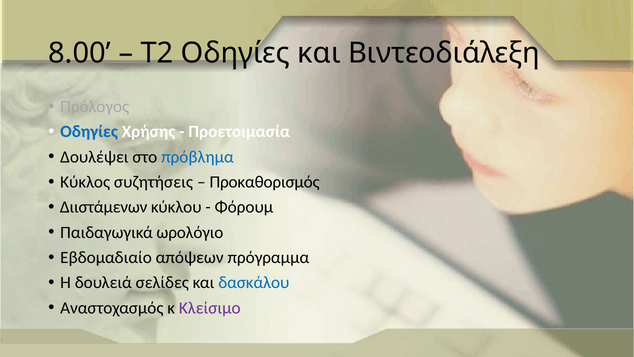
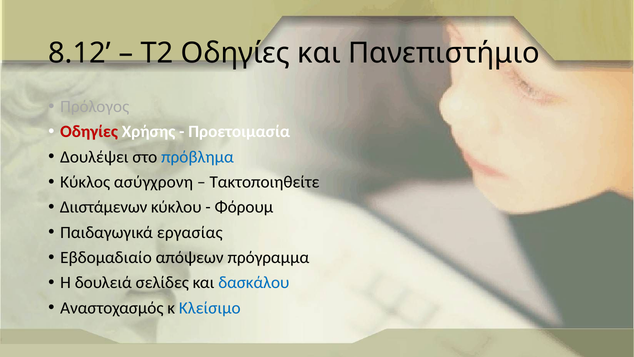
8.00: 8.00 -> 8.12 (80, 53)
Βιντεοδιάλεξη: Βιντεοδιάλεξη -> Πανεπιστήμιο (444, 53)
Οδηγίες colour: blue -> red (89, 132)
συζητήσεις: συζητήσεις -> ασύγχρονη (153, 182)
Προκαθορισμός: Προκαθορισμός -> Τακτοποιηθείτε (265, 182)
ωρολόγιο: ωρολόγιο -> εργασίας (190, 232)
Κλείσιμο colour: purple -> blue (210, 308)
